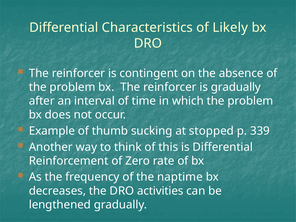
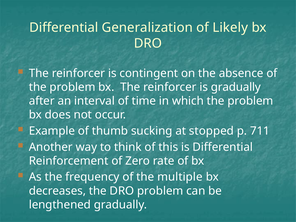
Characteristics: Characteristics -> Generalization (147, 28)
339: 339 -> 711 (260, 131)
naptime: naptime -> multiple (180, 177)
DRO activities: activities -> problem (160, 191)
